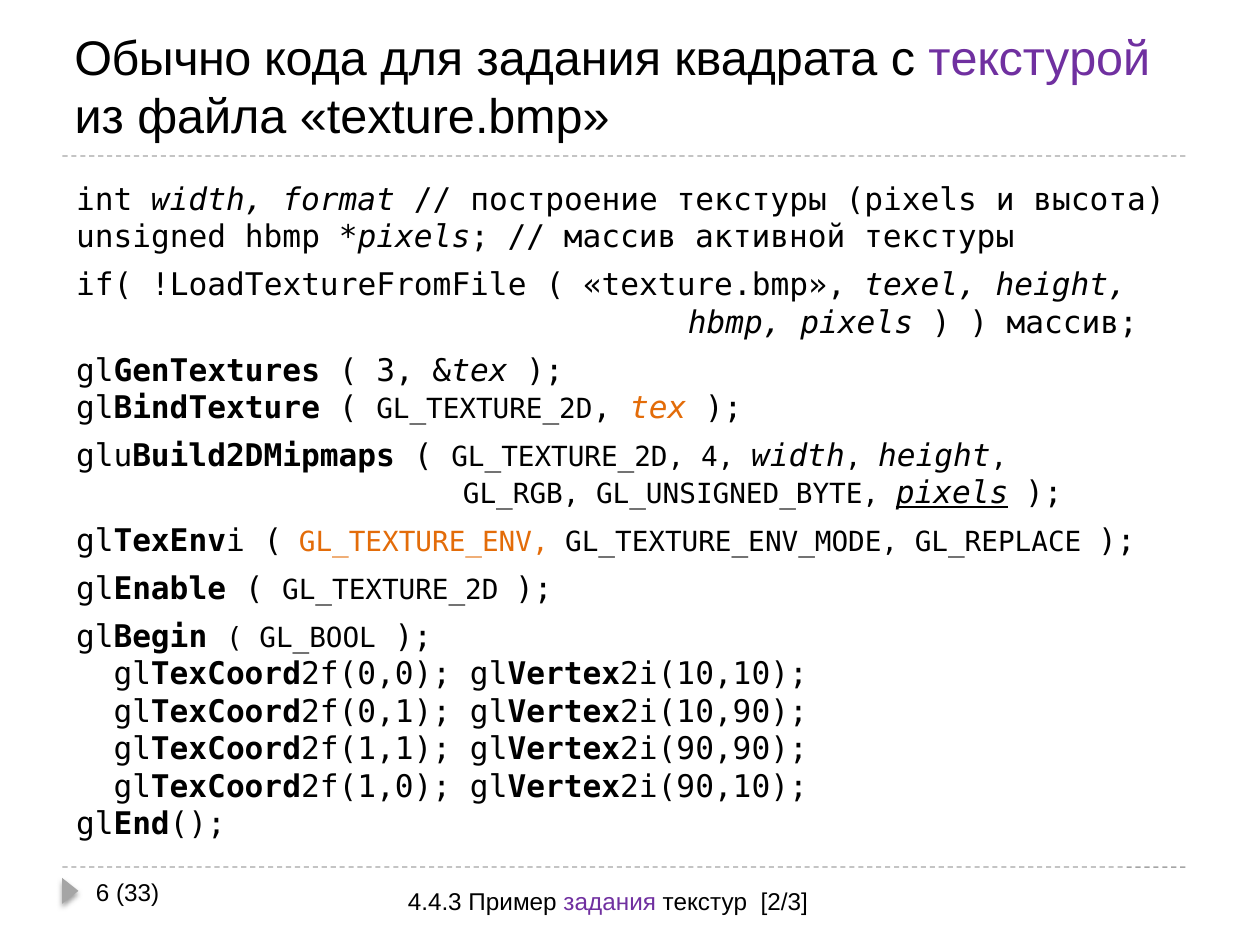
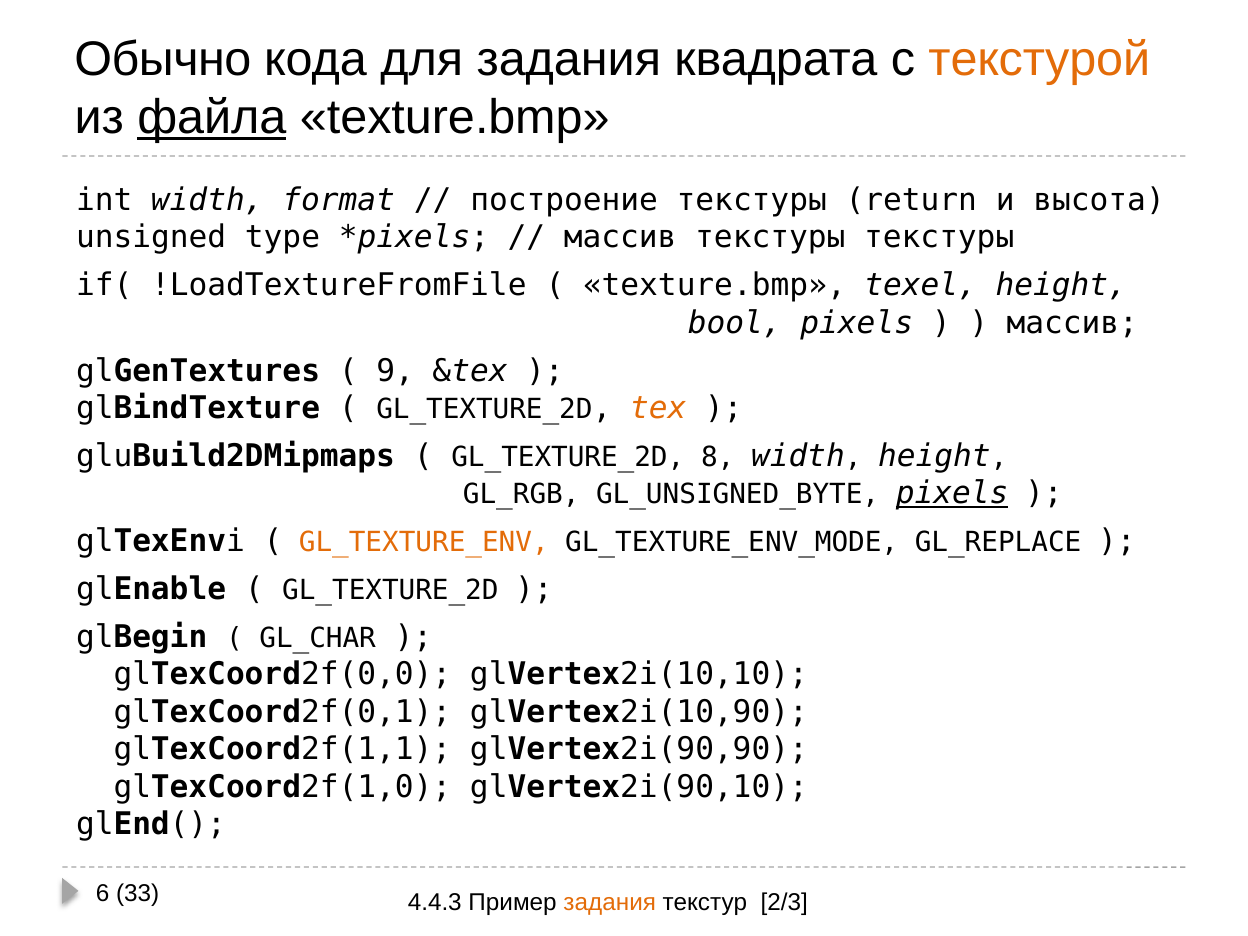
текстурой colour: purple -> orange (1039, 59)
файла underline: none -> present (212, 118)
текстуры pixels: pixels -> return (911, 200)
unsigned hbmp: hbmp -> type (282, 238)
массив активной: активной -> текстуры (770, 238)
hbmp: hbmp -> bool (735, 323)
3: 3 -> 9 (395, 371)
4: 4 -> 8 (718, 457)
GL_BOOL: GL_BOOL -> GL_CHAR (318, 638)
задания colour: purple -> orange (610, 902)
